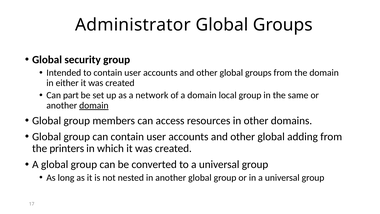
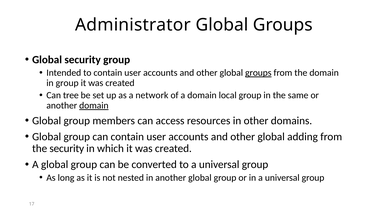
groups underline: none -> present (258, 73)
in either: either -> group (67, 83)
part: part -> tree (71, 95)
the printers: printers -> security (67, 148)
